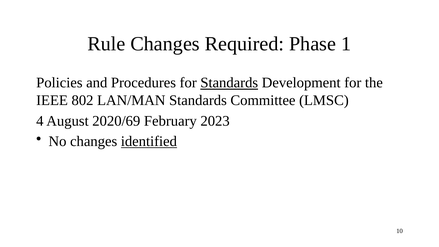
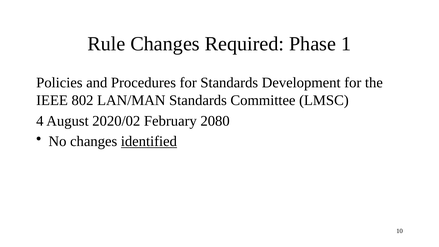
Standards underline: present -> none (229, 83)
2020/69: 2020/69 -> 2020/02 (116, 121)
2023: 2023 -> 2080 (215, 121)
